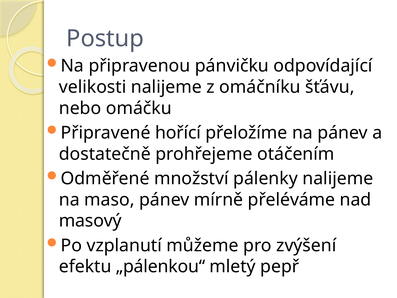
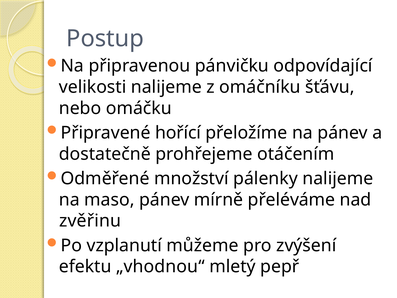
masový: masový -> zvěřinu (90, 221)
„pálenkou“: „pálenkou“ -> „vhodnou“ (160, 266)
